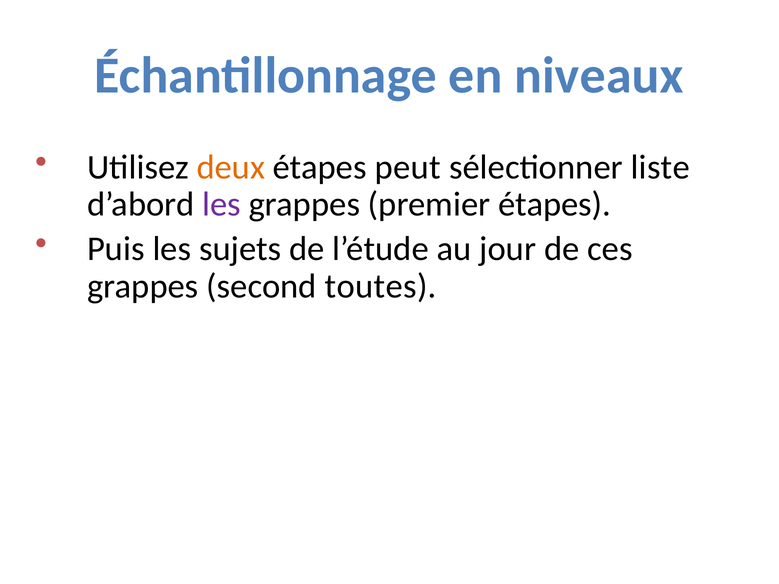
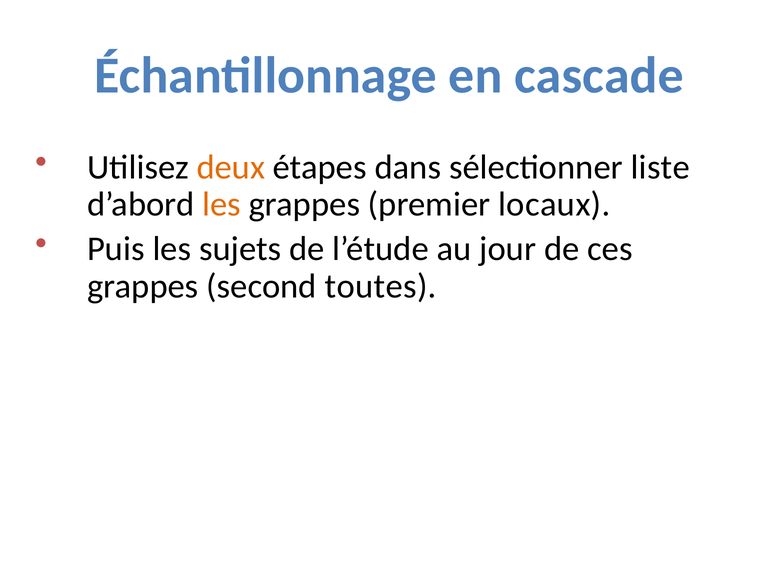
niveaux: niveaux -> cascade (599, 76)
peut: peut -> dans (408, 167)
les colour: purple -> orange (221, 205)
premier étapes: étapes -> locaux (554, 205)
